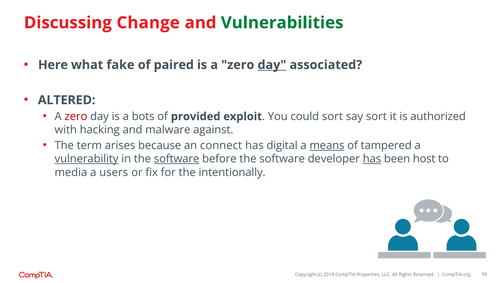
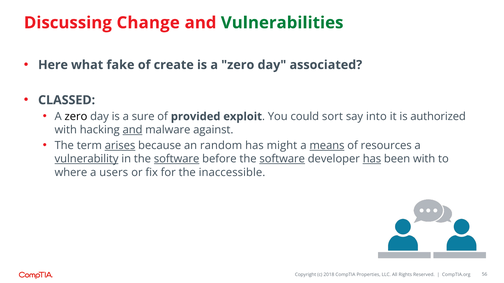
paired: paired -> create (174, 65)
day underline: present -> none (272, 65)
ALTERED: ALTERED -> CLASSED (67, 100)
zero colour: red -> black (76, 117)
bots: bots -> sure (143, 117)
say sort: sort -> into (376, 117)
and underline: none -> present (133, 130)
arises underline: none -> present (120, 146)
connect: connect -> random (221, 146)
digital: digital -> might (282, 146)
tampered: tampered -> resources (386, 146)
software underline: none -> present (282, 159)
been host: host -> with (424, 159)
media: media -> where (71, 173)
intentionally: intentionally -> inaccessible (232, 173)
